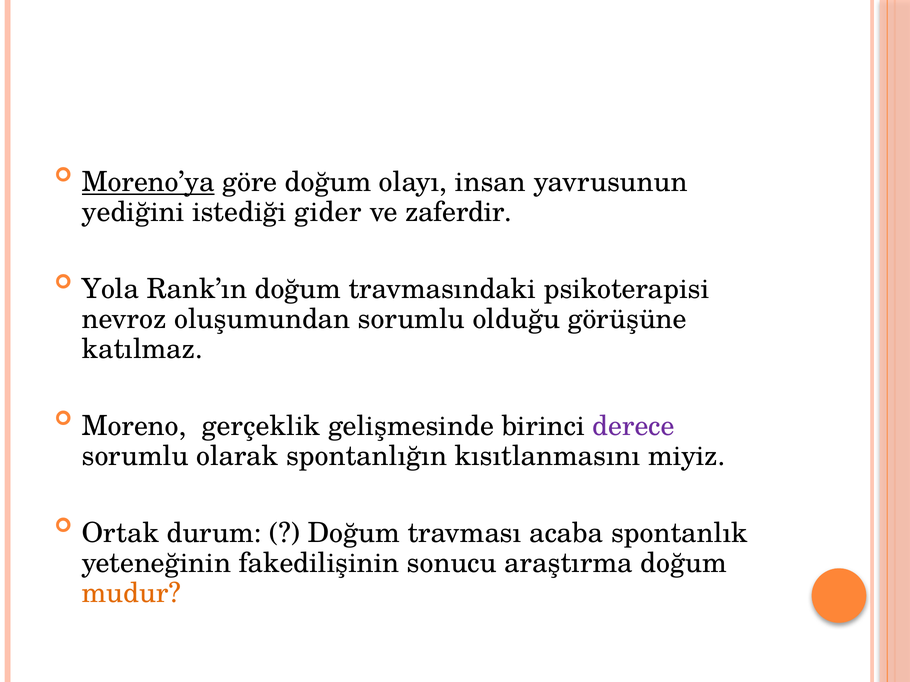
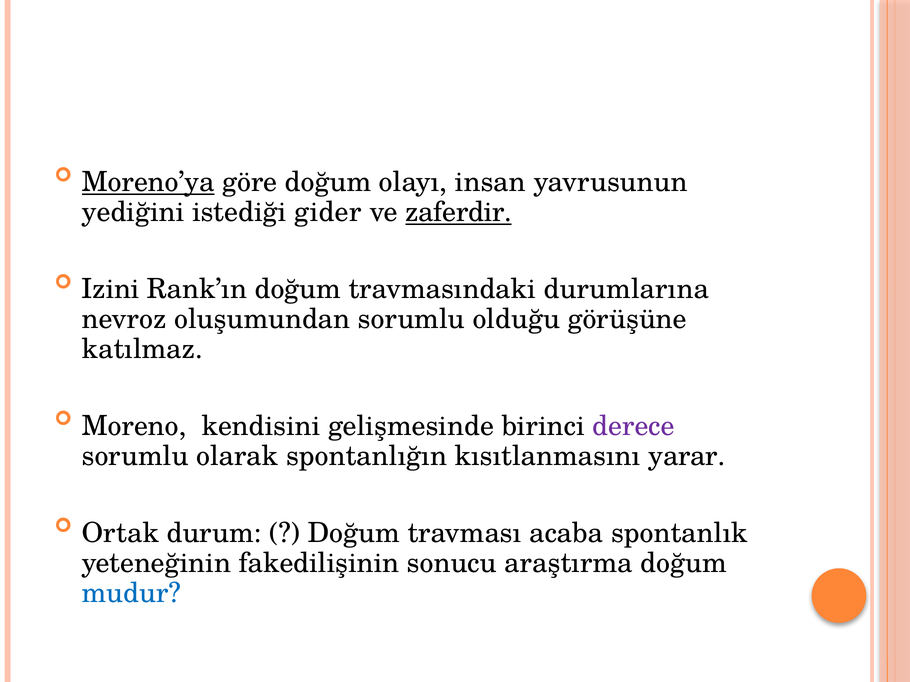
zaferdir underline: none -> present (459, 212)
Yola: Yola -> Izini (110, 289)
psikoterapisi: psikoterapisi -> durumlarına (626, 289)
gerçeklik: gerçeklik -> kendisini (261, 426)
miyiz: miyiz -> yarar (687, 456)
mudur colour: orange -> blue (131, 593)
